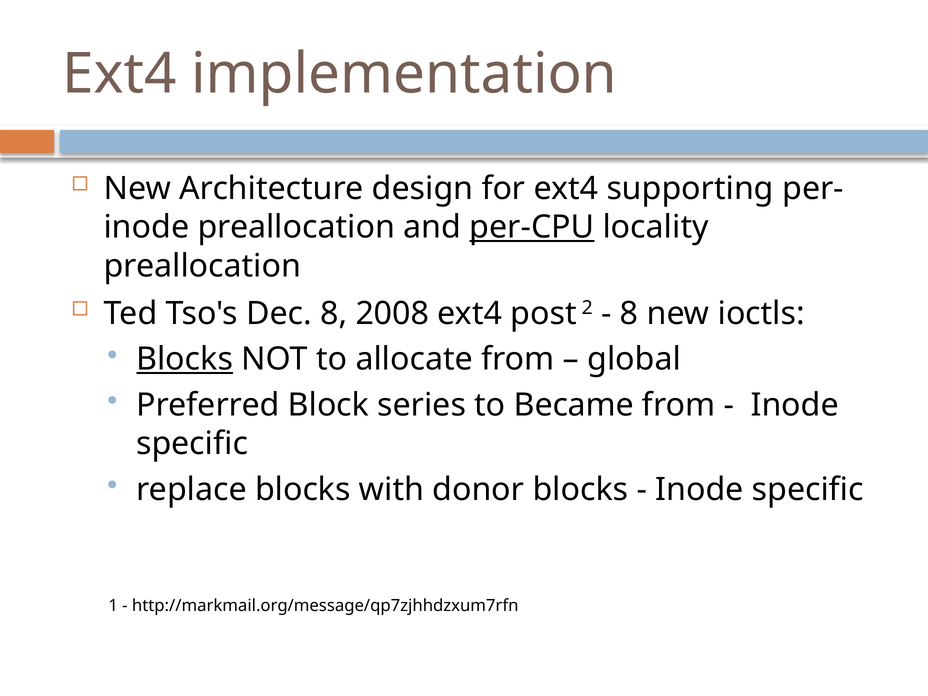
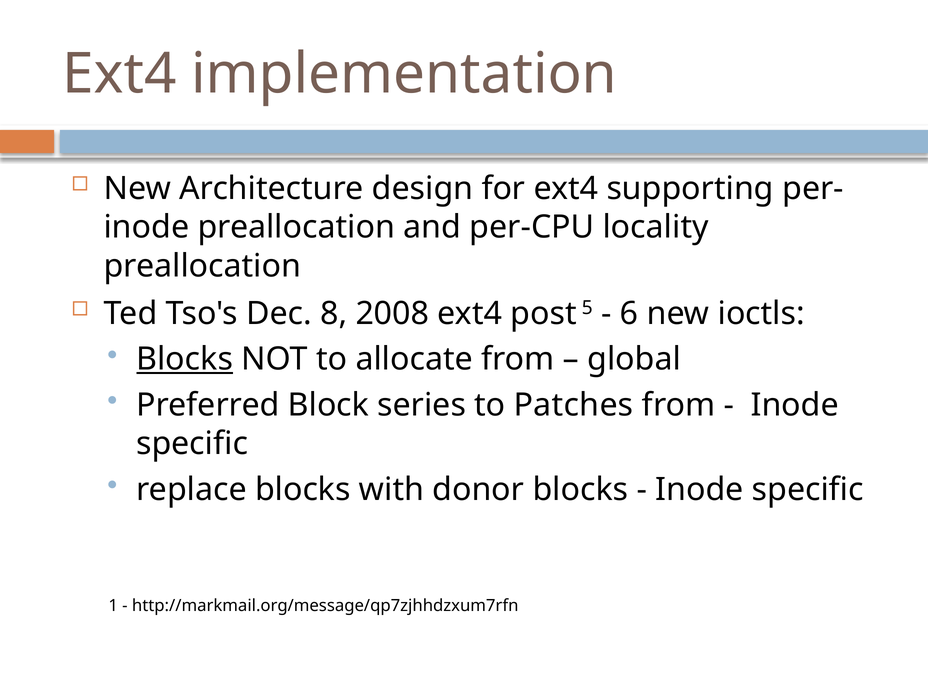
per-CPU underline: present -> none (532, 227)
2: 2 -> 5 (587, 308)
8: 8 -> 6 (629, 314)
Became: Became -> Patches (574, 405)
